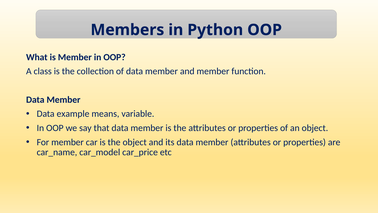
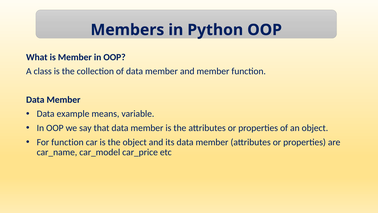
For member: member -> function (67, 142)
